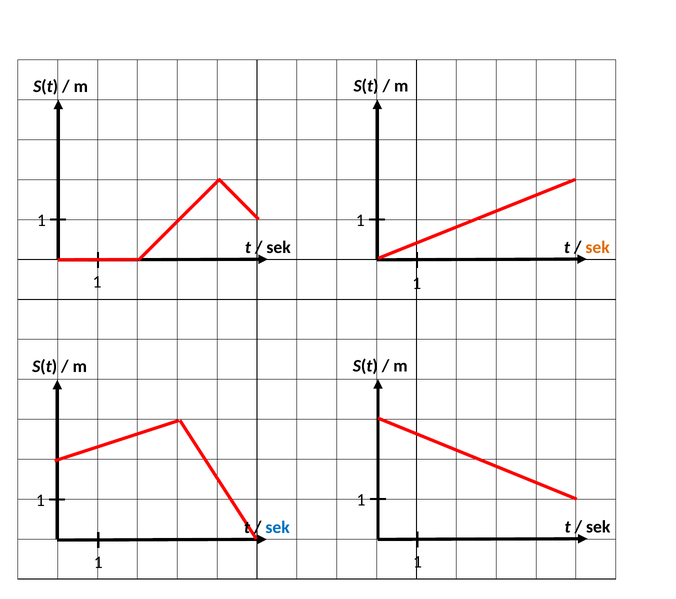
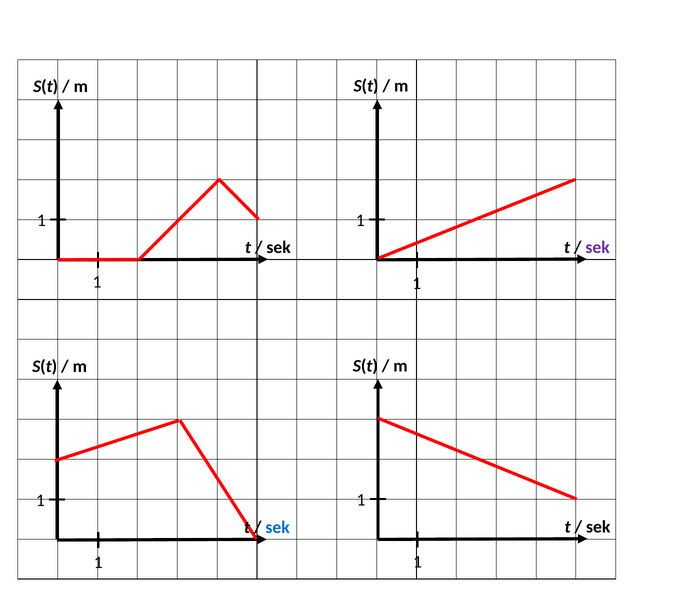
sek colour: orange -> purple (598, 247)
